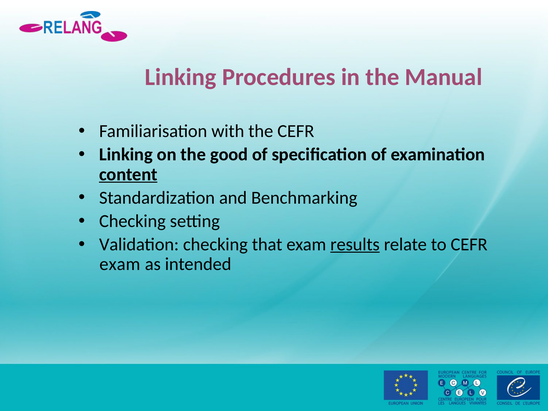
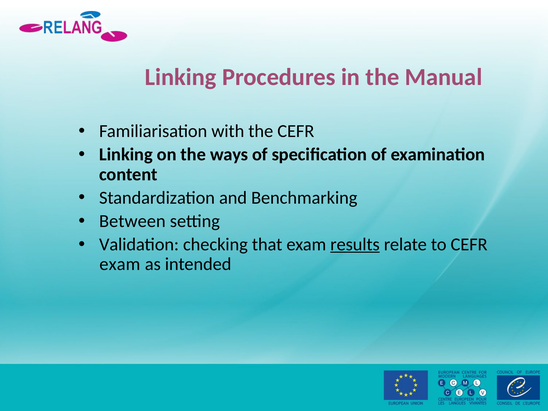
good: good -> ways (229, 155)
content underline: present -> none (128, 174)
Checking: Checking -> Between (132, 221)
